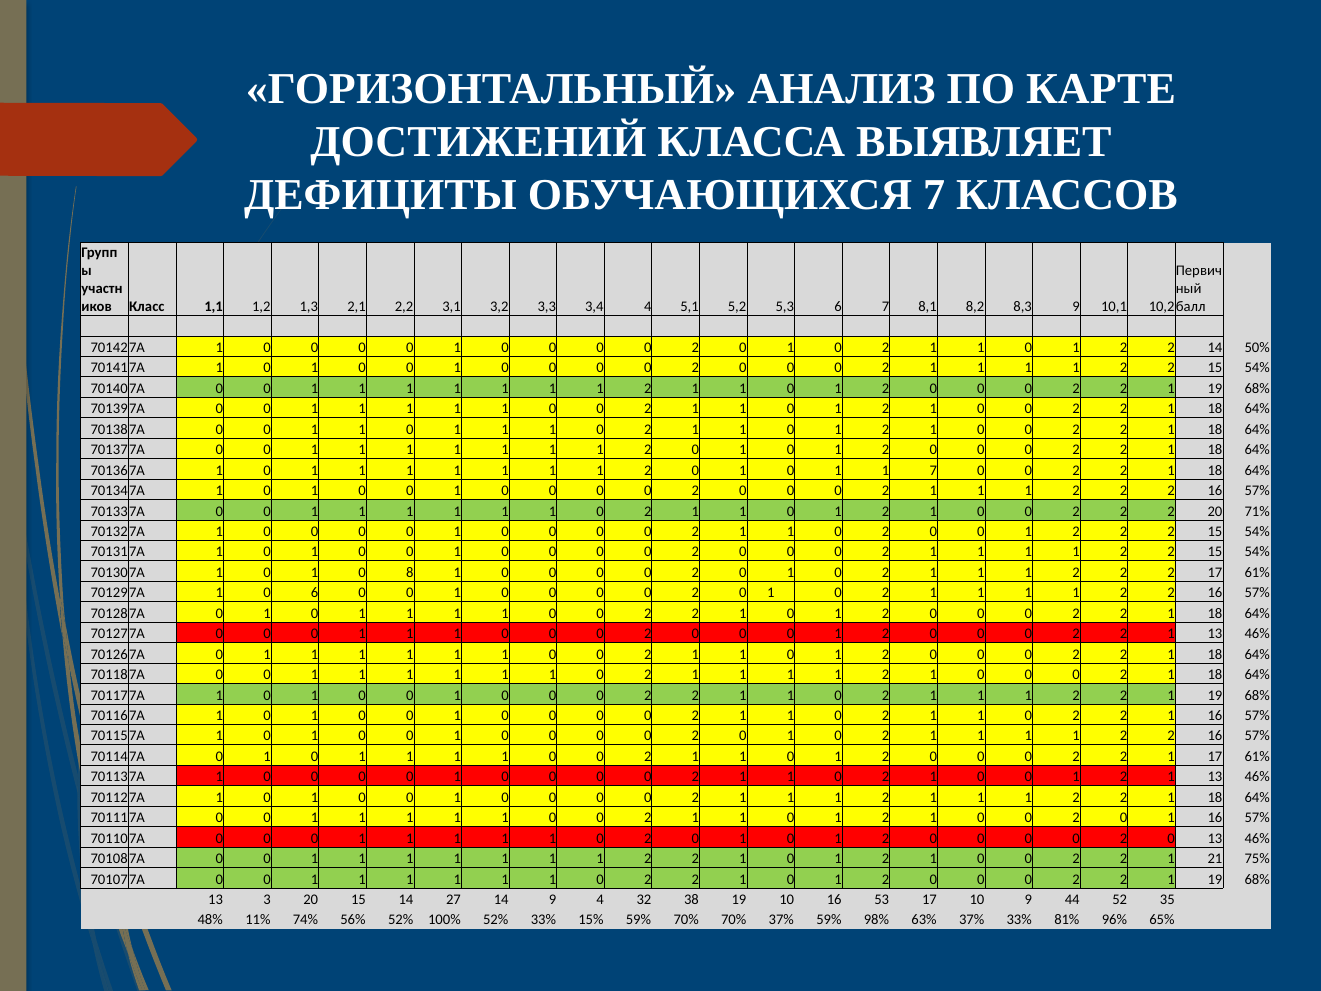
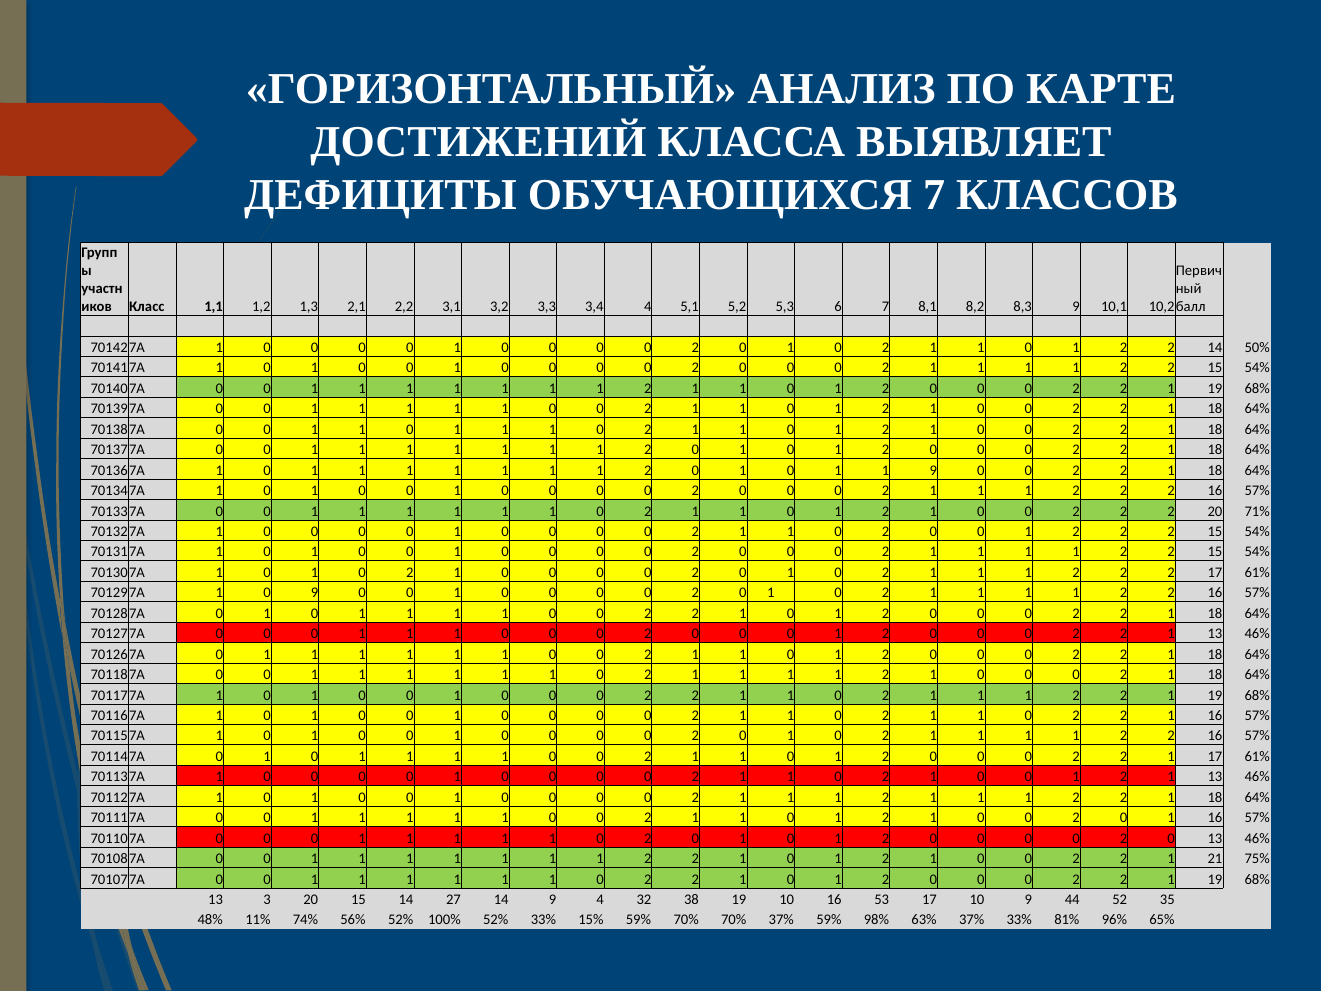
1 7: 7 -> 9 (933, 470)
8: 8 -> 2 (410, 572)
0 6: 6 -> 9 (315, 593)
